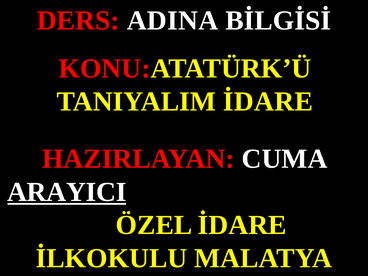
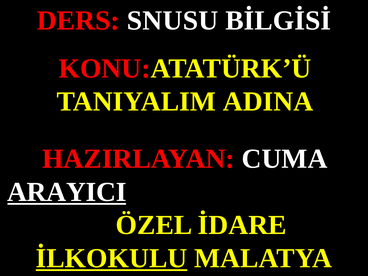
ADINA: ADINA -> SNUSU (173, 20)
TANIYALIM İDARE: İDARE -> ADINA (268, 102)
İLKOKULU underline: none -> present (111, 258)
